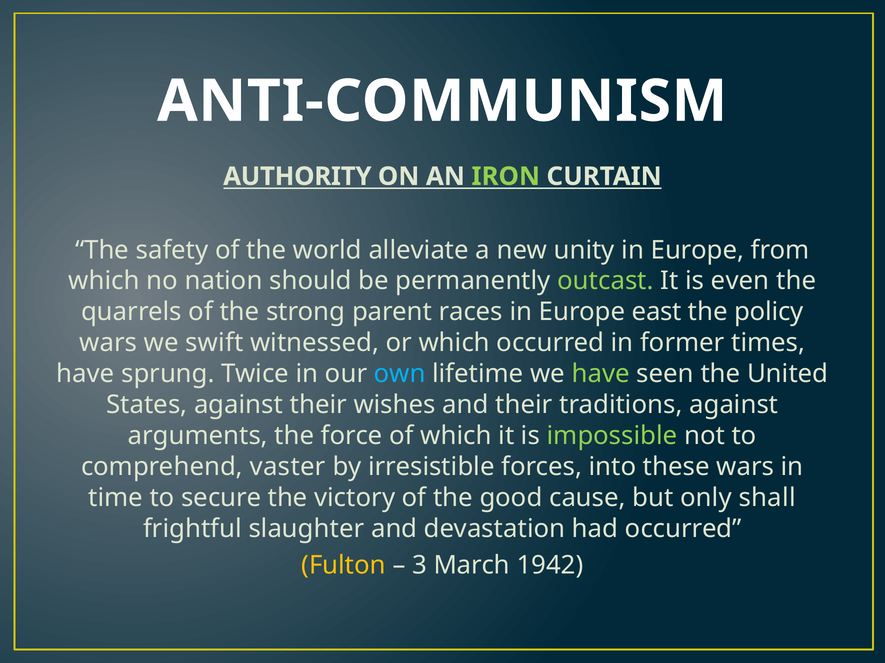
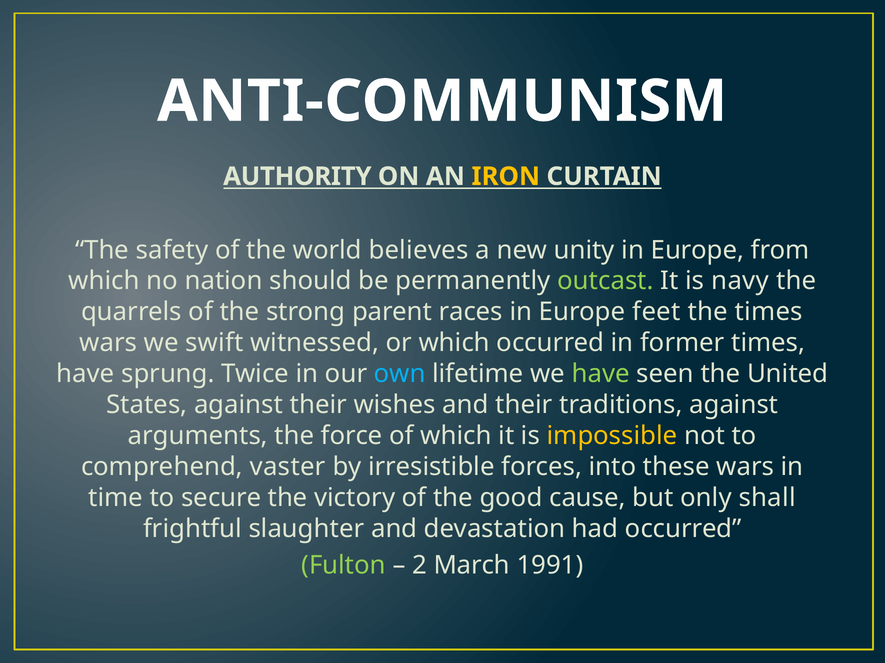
IRON colour: light green -> yellow (506, 177)
alleviate: alleviate -> believes (419, 250)
even: even -> navy (740, 281)
east: east -> feet (656, 312)
the policy: policy -> times (769, 312)
impossible colour: light green -> yellow (612, 436)
Fulton colour: yellow -> light green (344, 566)
3: 3 -> 2 (420, 566)
1942: 1942 -> 1991 (550, 566)
